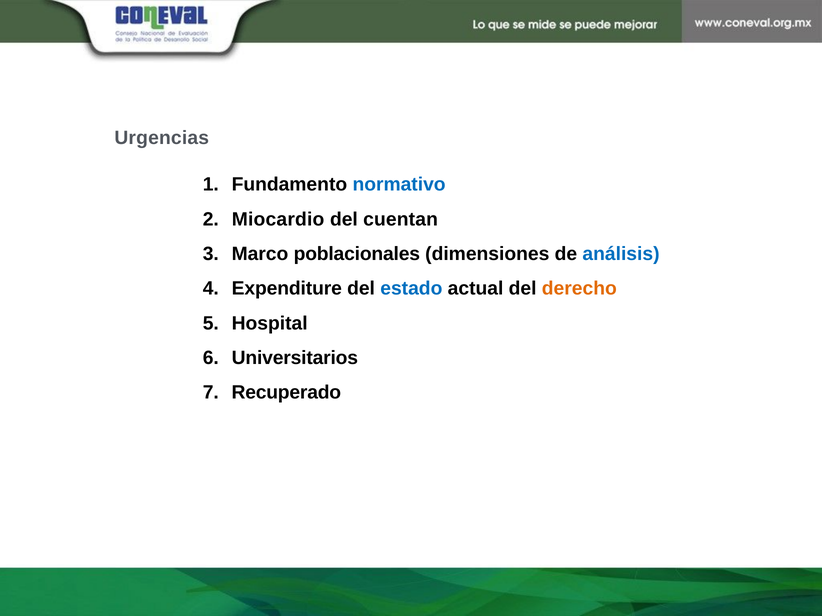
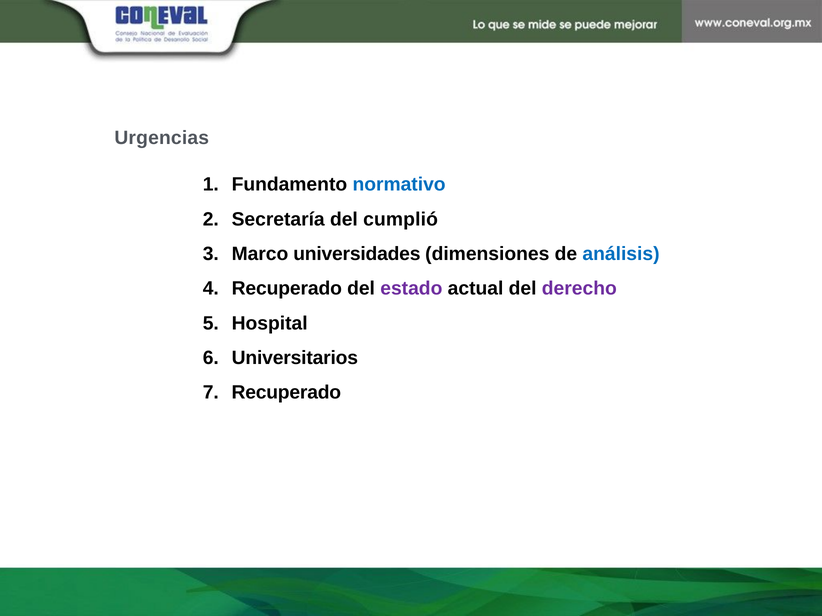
Miocardio: Miocardio -> Secretaría (278, 219)
cuentan: cuentan -> cumplió (401, 219)
poblacionales: poblacionales -> universidades (357, 254)
Expenditure: Expenditure -> Recuperado (287, 289)
estado colour: blue -> purple (411, 289)
derecho colour: orange -> purple (579, 289)
